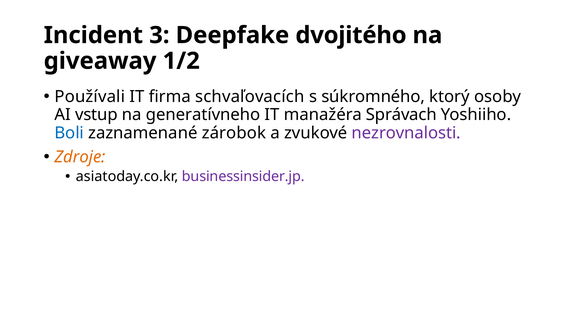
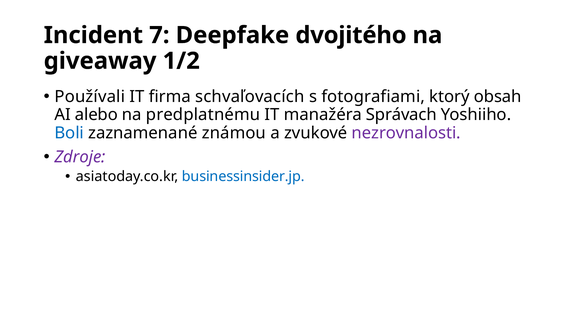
3: 3 -> 7 (159, 35)
súkromného: súkromného -> fotografiami (373, 97)
osoby: osoby -> obsah (498, 97)
vstup: vstup -> alebo (96, 115)
generatívneho: generatívneho -> predplatnému (203, 115)
zárobok: zárobok -> známou (234, 133)
Zdroje colour: orange -> purple (80, 157)
businessinsider.jp colour: purple -> blue (243, 177)
